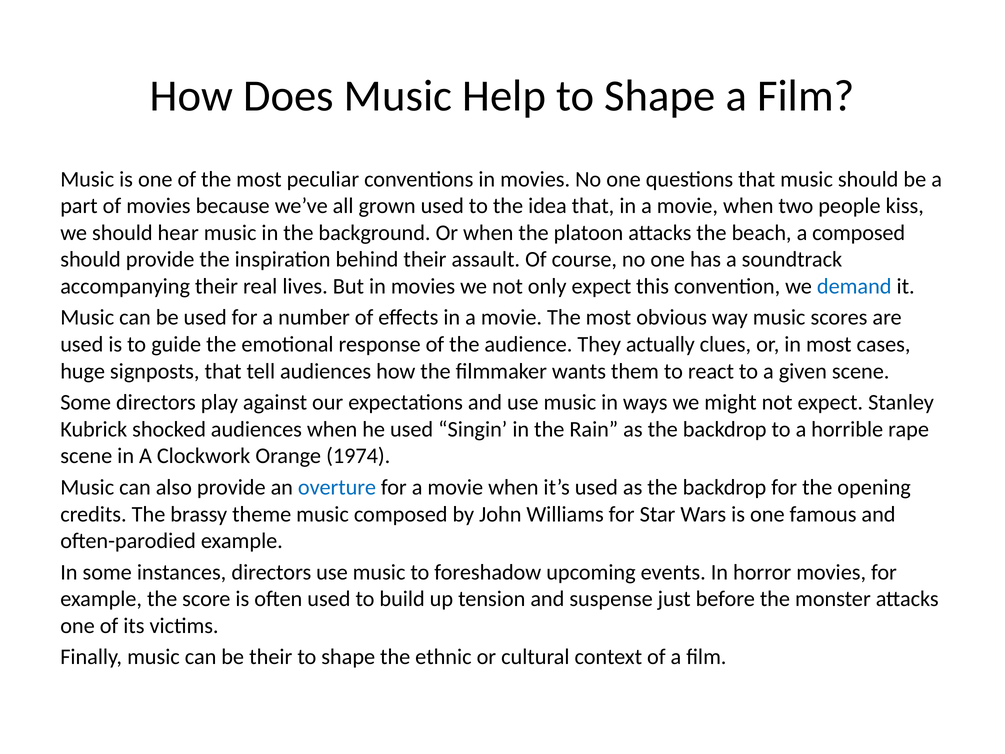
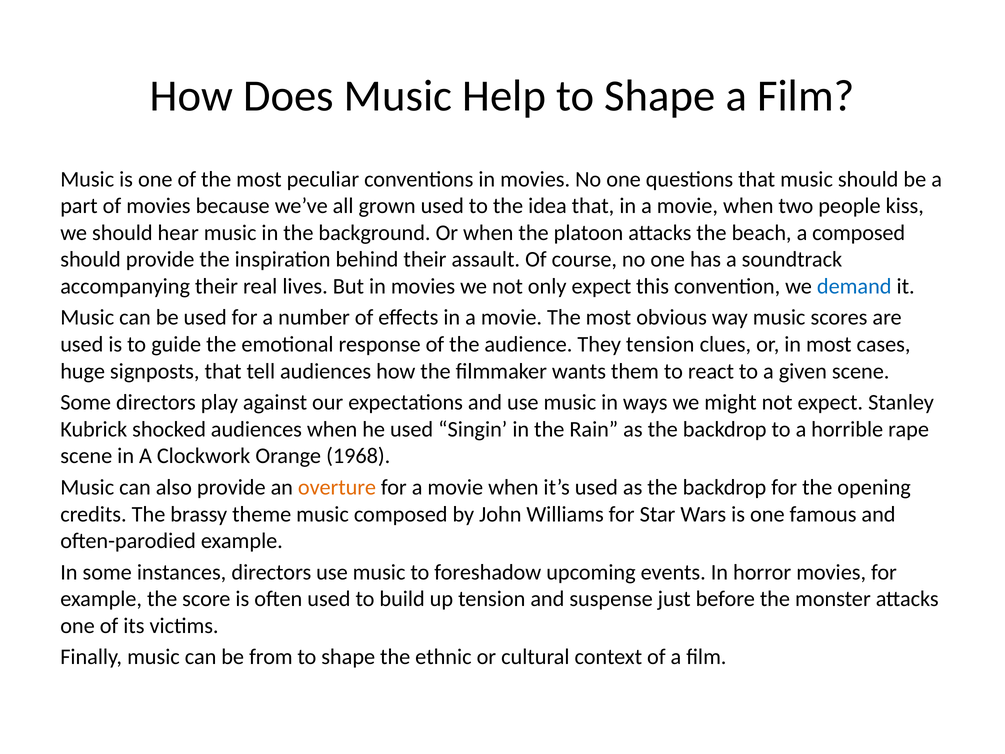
They actually: actually -> tension (660, 344)
1974: 1974 -> 1968 (358, 456)
overture colour: blue -> orange (337, 487)
be their: their -> from (271, 657)
